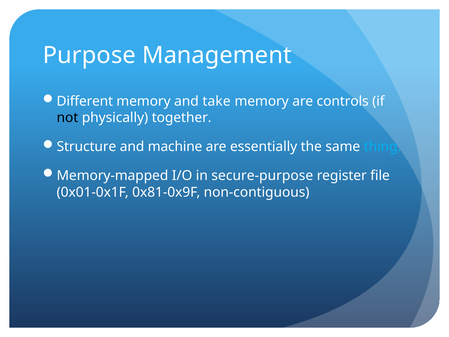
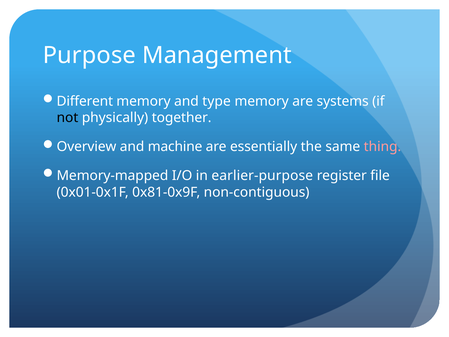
take: take -> type (217, 101)
controls: controls -> systems (343, 101)
Structure: Structure -> Overview (86, 147)
thing colour: light blue -> pink (382, 147)
secure-purpose: secure-purpose -> earlier-purpose (262, 176)
